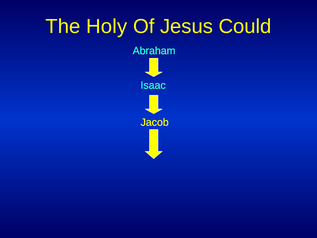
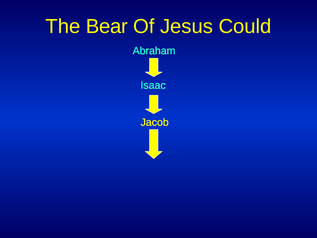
Holy: Holy -> Bear (107, 27)
